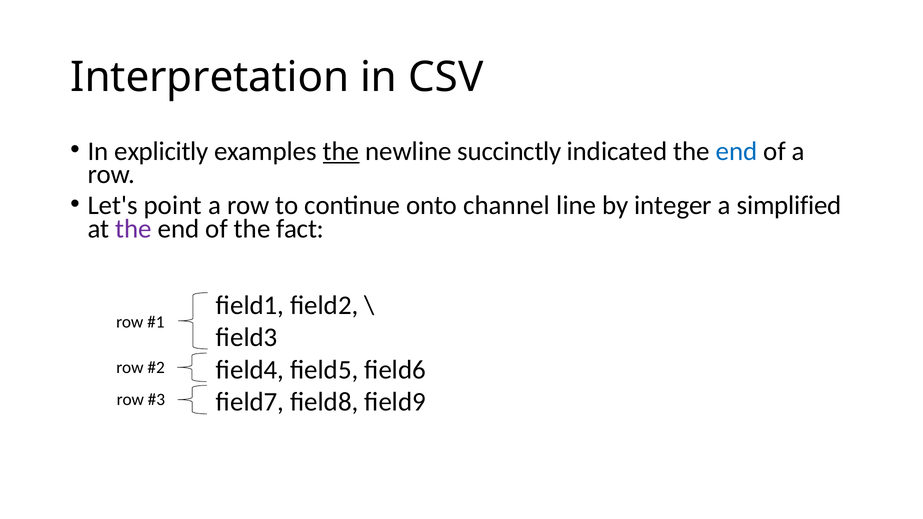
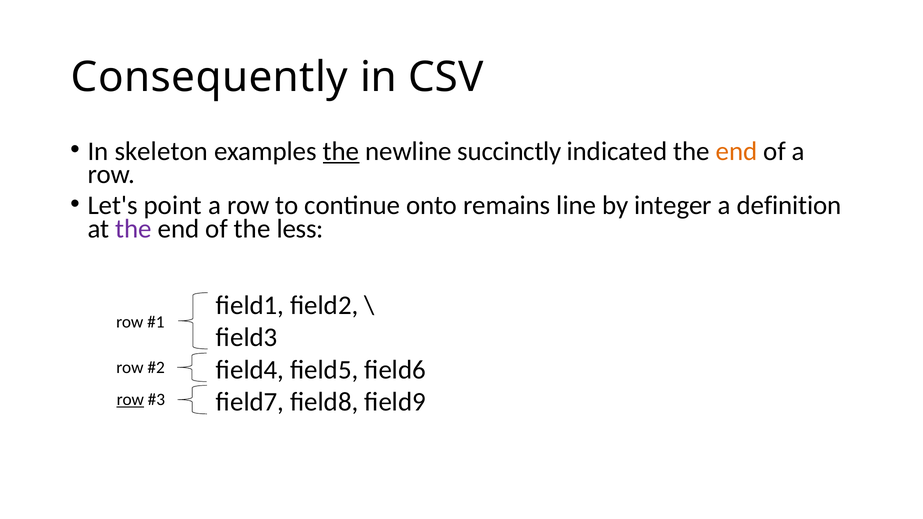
Interpretation: Interpretation -> Consequently (209, 78)
explicitly: explicitly -> skeleton (161, 151)
end colour: blue -> orange (737, 151)
channel: channel -> remains (507, 206)
simplified: simplified -> definition (789, 206)
fact: fact -> less (300, 229)
row underline: none -> present (130, 400)
